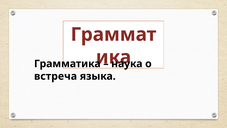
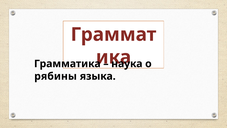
встреча: встреча -> рябины (56, 76)
